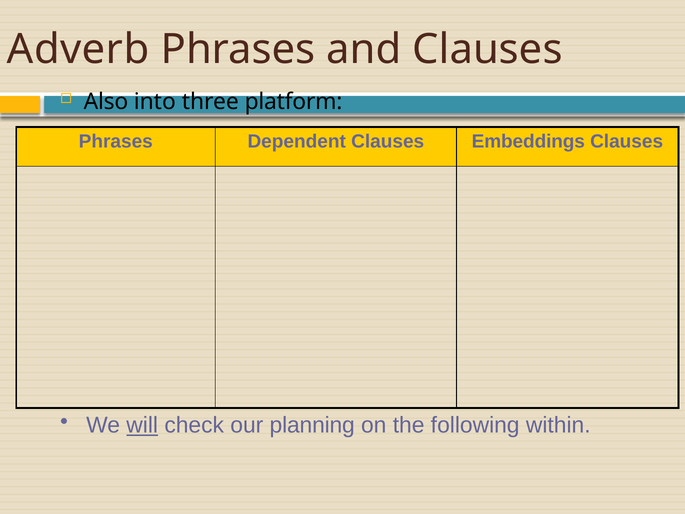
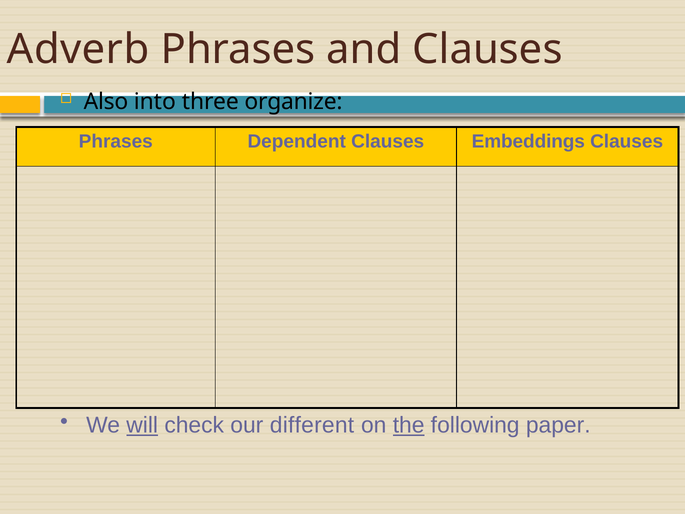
platform: platform -> organize (294, 102)
planning: planning -> different (312, 425)
the underline: none -> present (409, 425)
within: within -> paper (558, 425)
